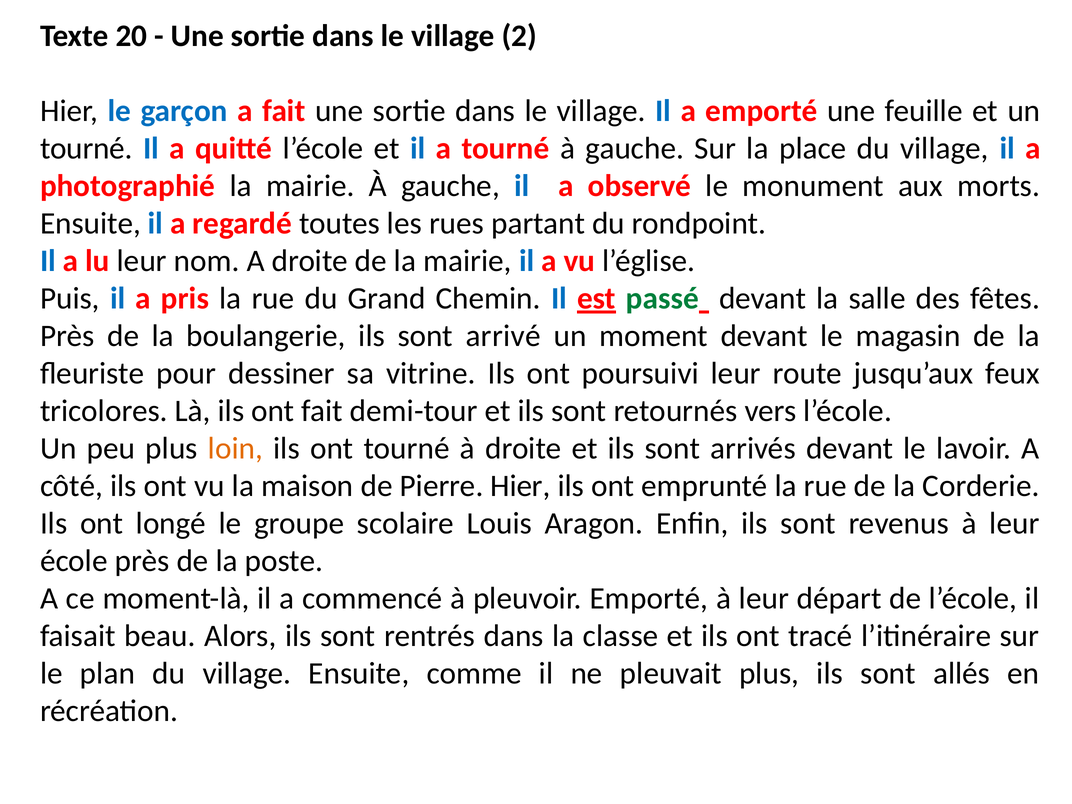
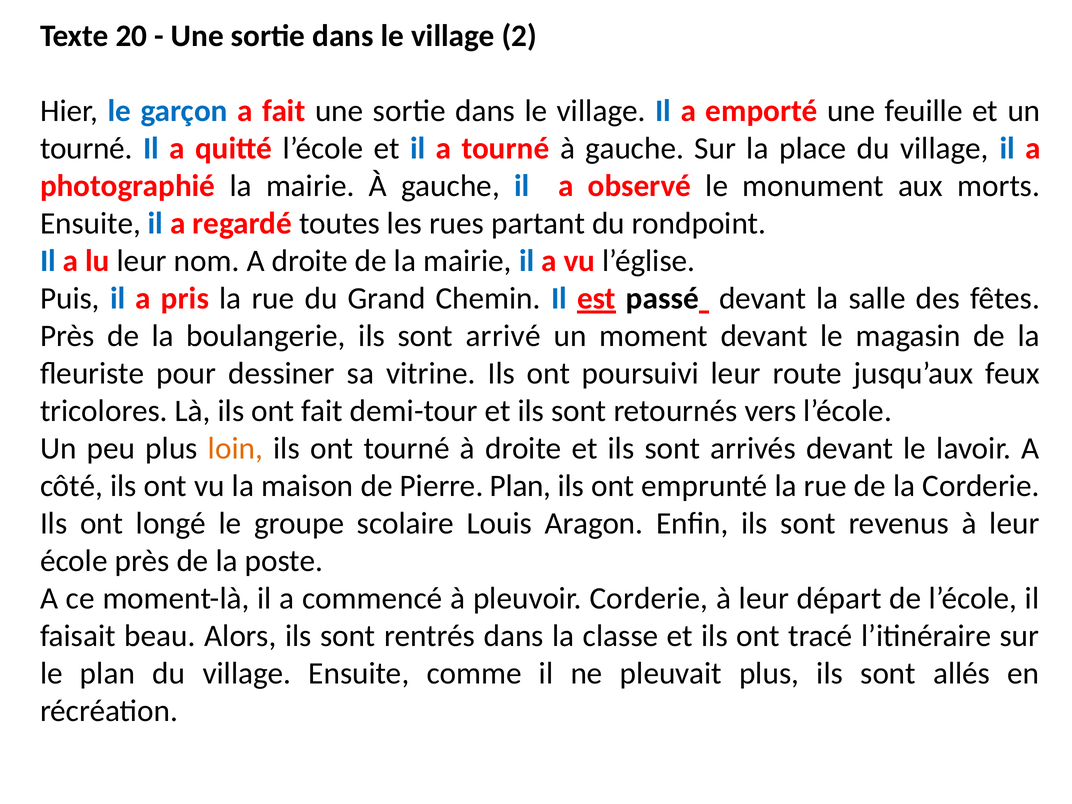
passé colour: green -> black (662, 298)
Pierre Hier: Hier -> Plan (520, 486)
pleuvoir Emporté: Emporté -> Corderie (649, 599)
